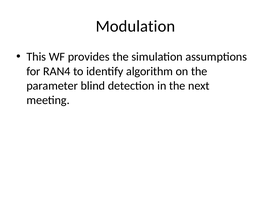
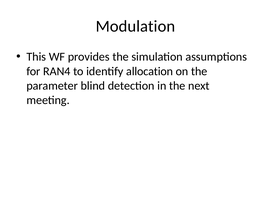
algorithm: algorithm -> allocation (150, 71)
